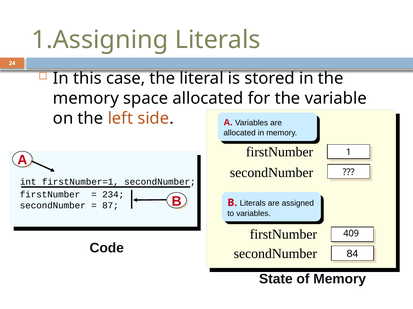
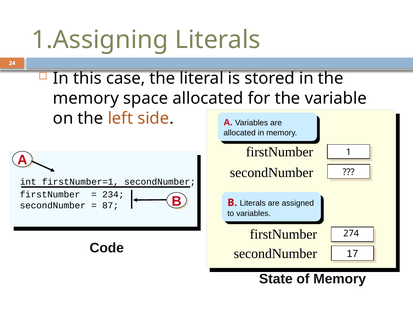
409: 409 -> 274 (351, 234)
84: 84 -> 17 (352, 255)
